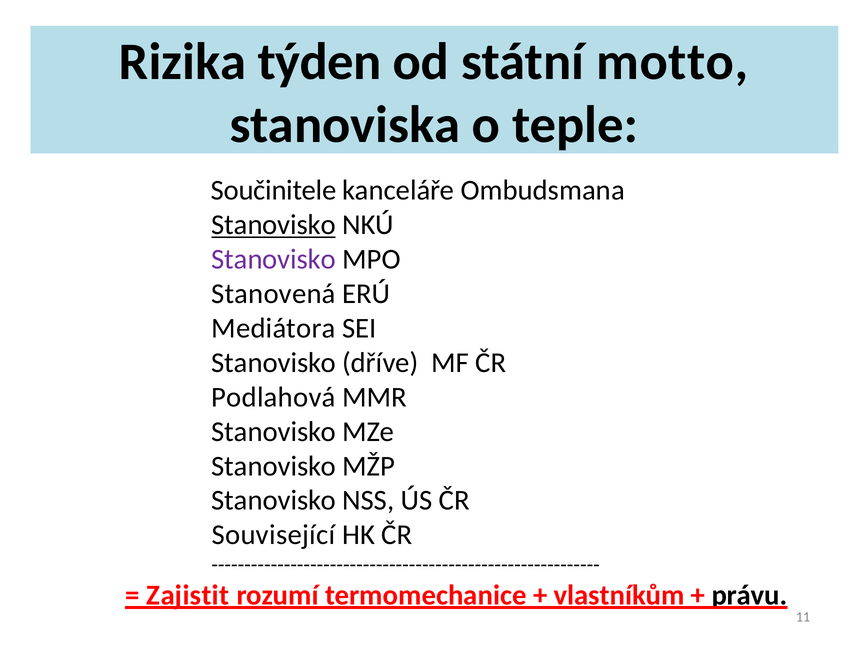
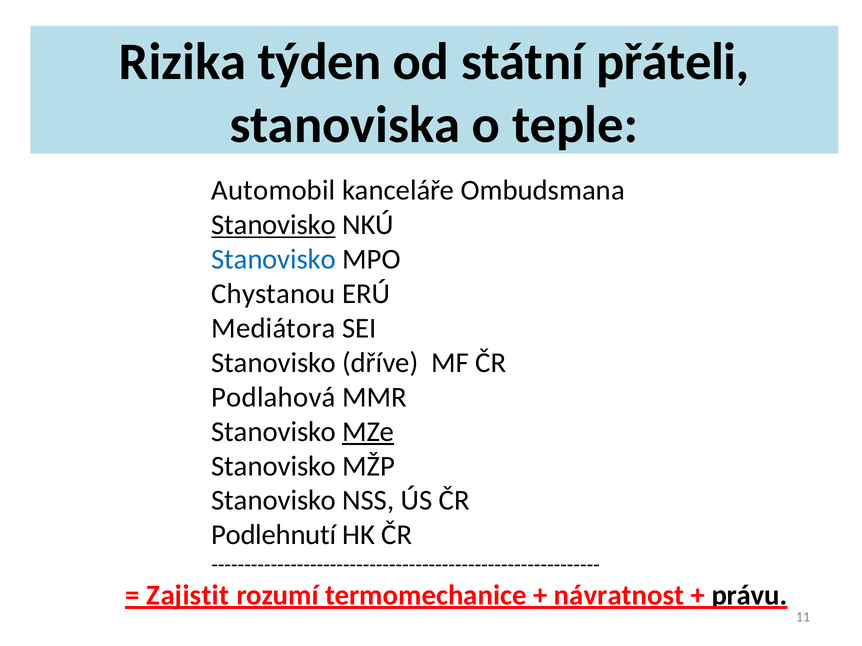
motto: motto -> přáteli (673, 62)
Součinitele: Součinitele -> Automobil (273, 191)
Stanovisko colour: purple -> blue (274, 260)
Stanovená: Stanovená -> Chystanou (273, 294)
MZe underline: none -> present (368, 432)
Související: Související -> Podlehnutí (274, 535)
vlastníkům: vlastníkům -> návratnost (619, 596)
